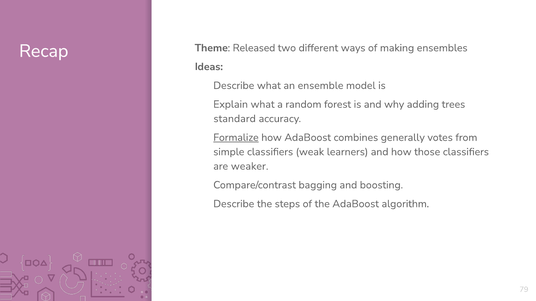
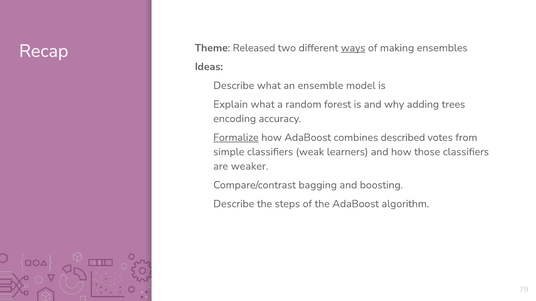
ways underline: none -> present (353, 48)
standard: standard -> encoding (235, 119)
generally: generally -> described (403, 138)
